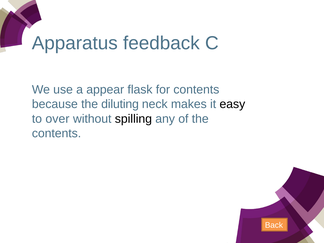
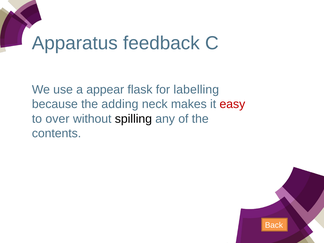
for contents: contents -> labelling (196, 90)
diluting: diluting -> adding (120, 104)
easy colour: black -> red (232, 104)
